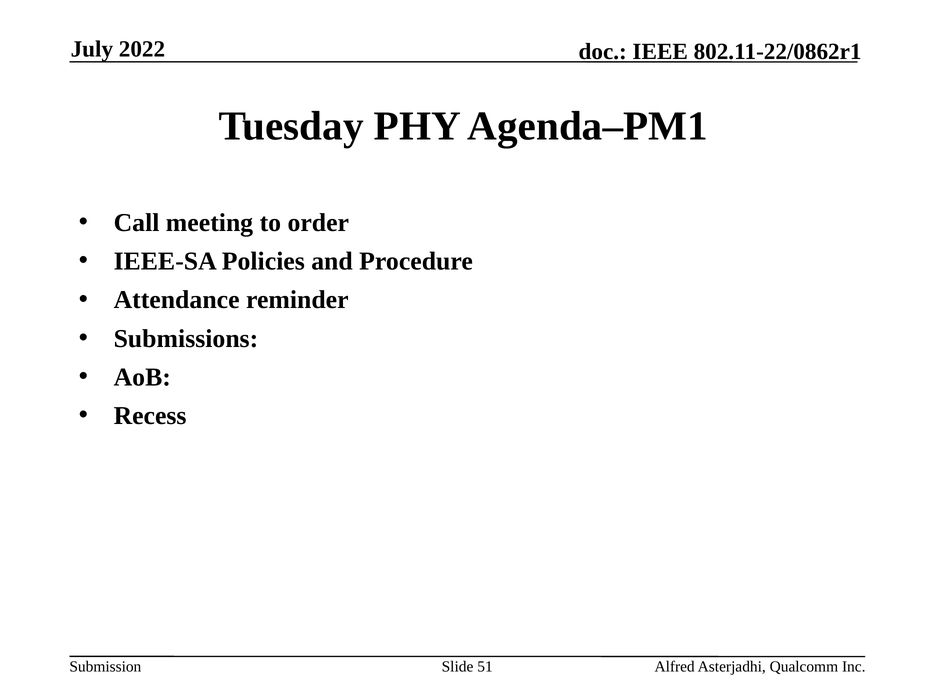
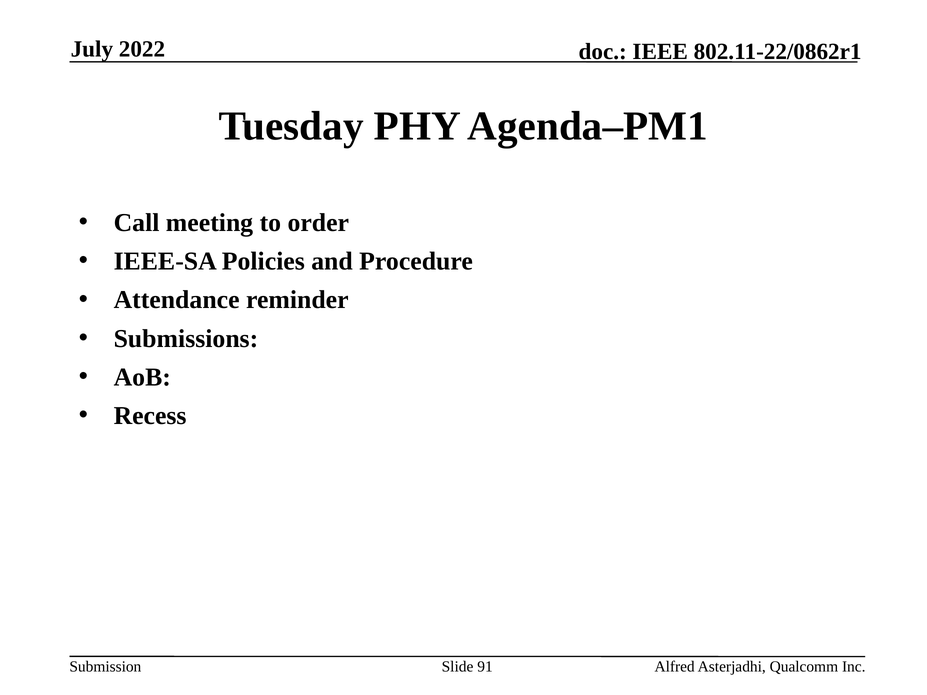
51: 51 -> 91 (485, 667)
